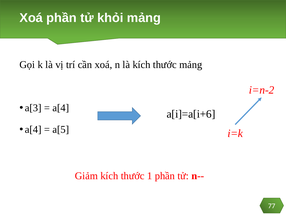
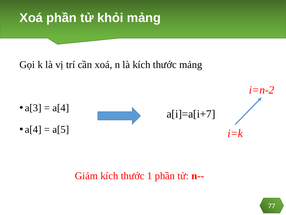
a[i]=a[i+6: a[i]=a[i+6 -> a[i]=a[i+7 (191, 114)
